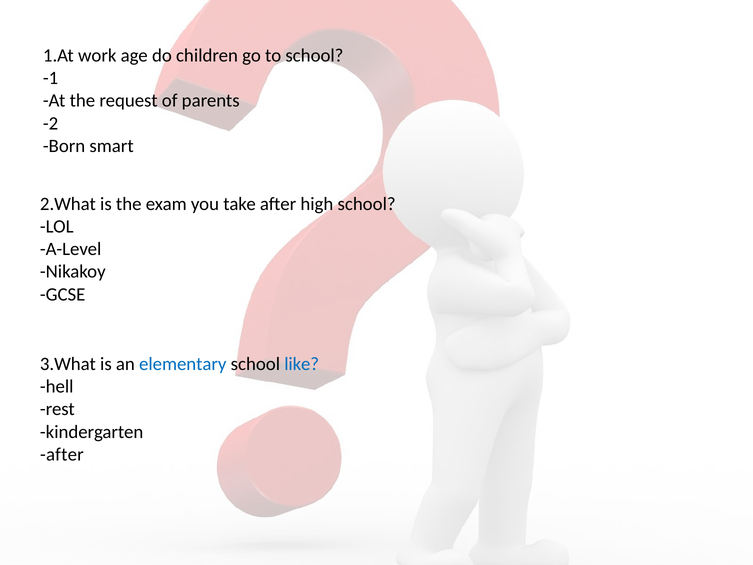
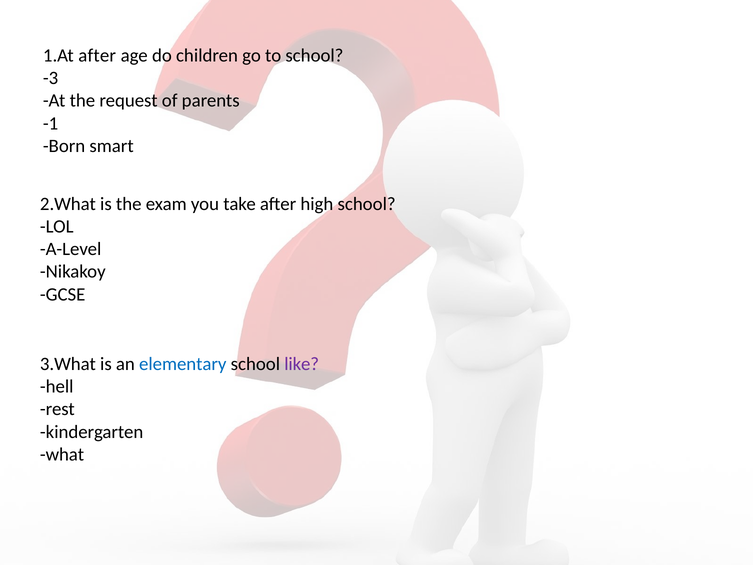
1.At work: work -> after (97, 56)
-1: -1 -> -3 (51, 78)
-2: -2 -> -1 (51, 123)
like colour: blue -> purple (302, 364)
after: after -> what (62, 454)
